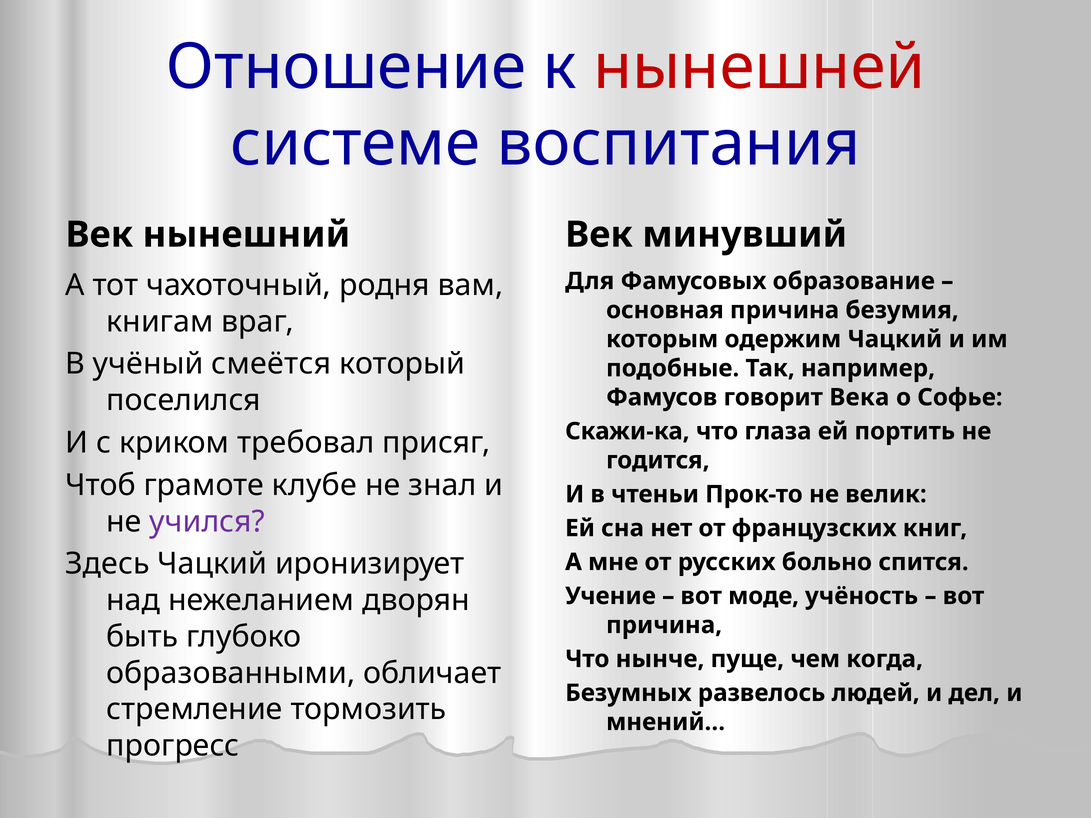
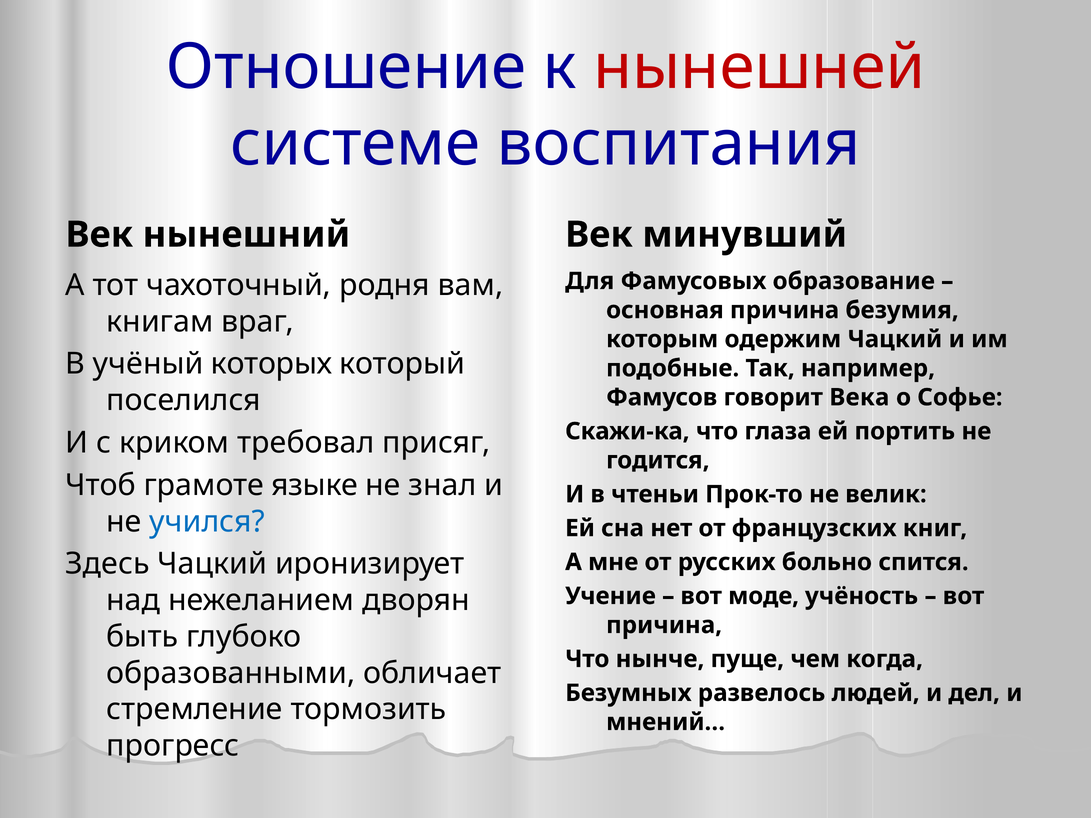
смеётся: смеётся -> которых (272, 364)
клубе: клубе -> языке (315, 485)
учился colour: purple -> blue (207, 522)
